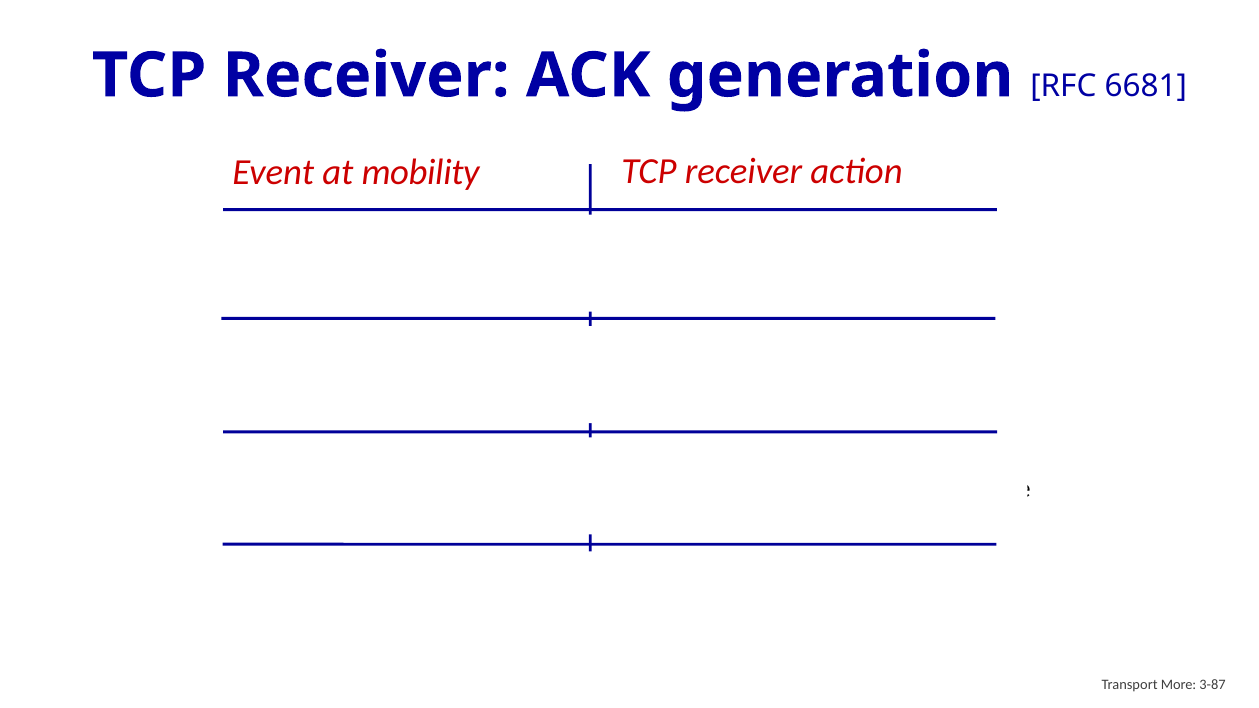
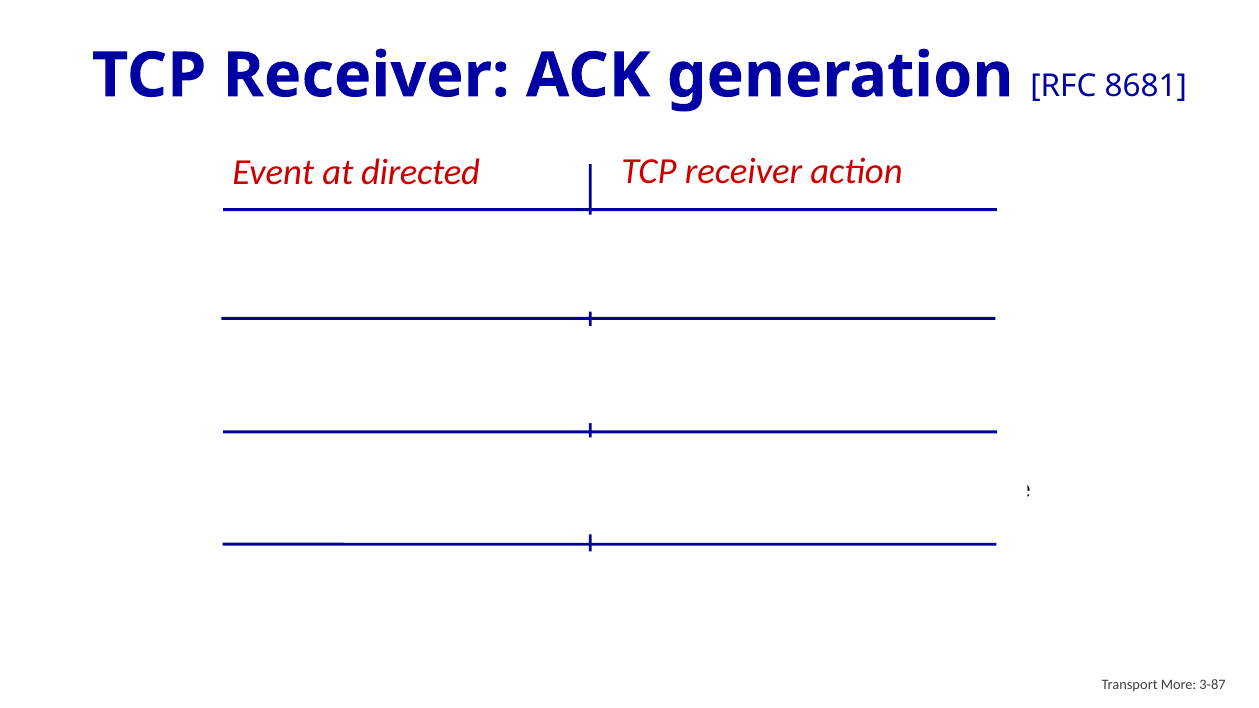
6681: 6681 -> 8681 (1146, 86)
mobility: mobility -> directed (421, 173)
